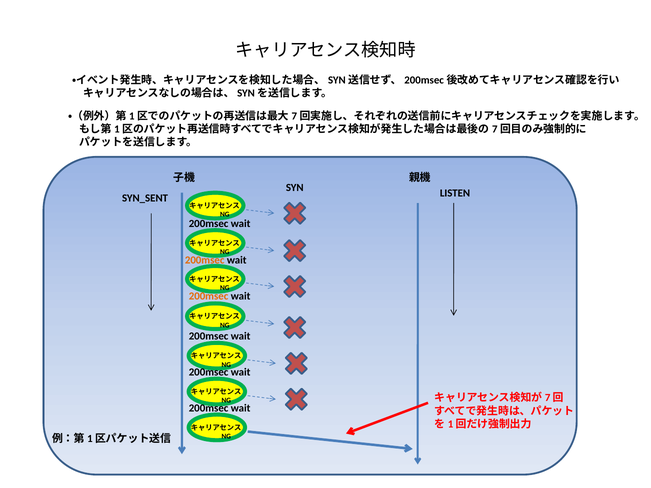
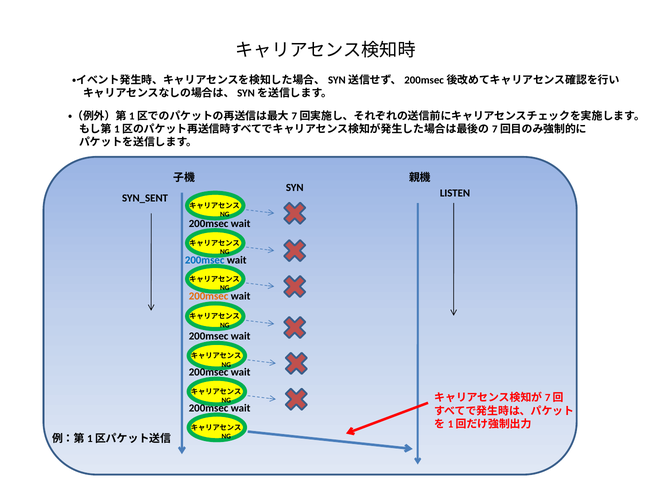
200msec colour: orange -> blue (205, 260)
